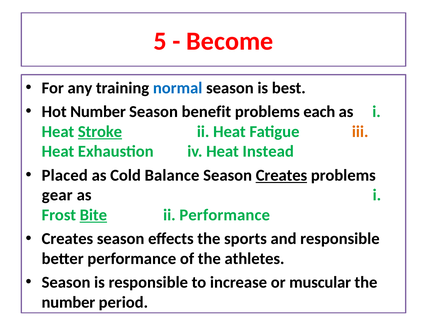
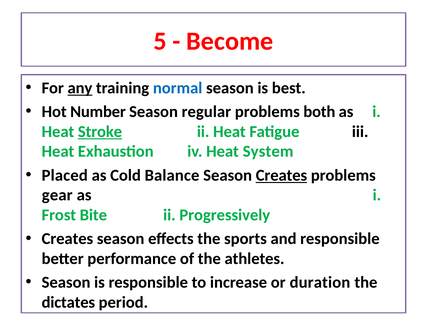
any underline: none -> present (80, 88)
benefit: benefit -> regular (206, 112)
each: each -> both (319, 112)
iii colour: orange -> black (360, 132)
Instead: Instead -> System (268, 152)
Bite underline: present -> none (93, 215)
ii Performance: Performance -> Progressively (225, 215)
muscular: muscular -> duration (320, 283)
number: number -> dictates (68, 303)
